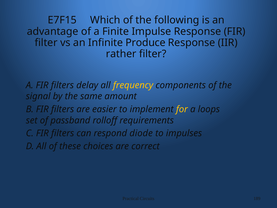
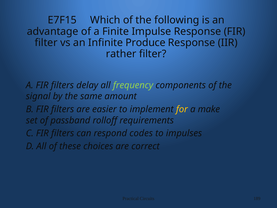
frequency colour: yellow -> light green (133, 85)
loops: loops -> make (209, 109)
diode: diode -> codes (141, 133)
